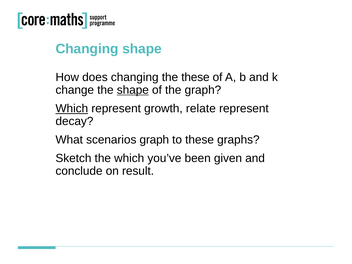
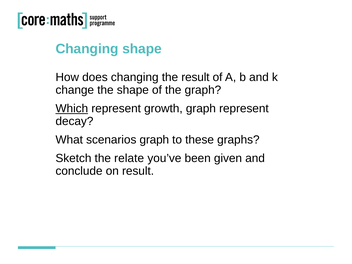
the these: these -> result (195, 77)
shape underline: present -> none (133, 90)
growth relate: relate -> graph (201, 108)
the which: which -> relate (129, 158)
